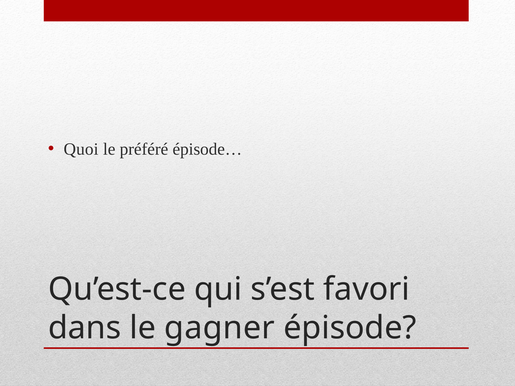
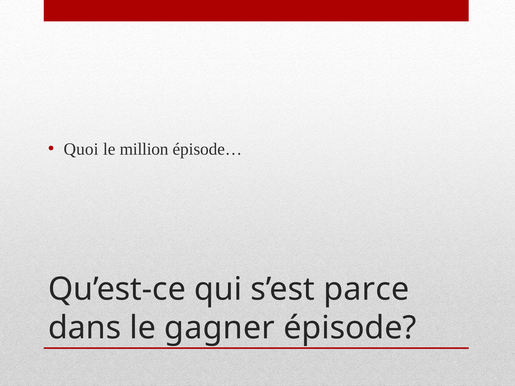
préféré: préféré -> million (144, 149)
favori: favori -> parce (366, 289)
